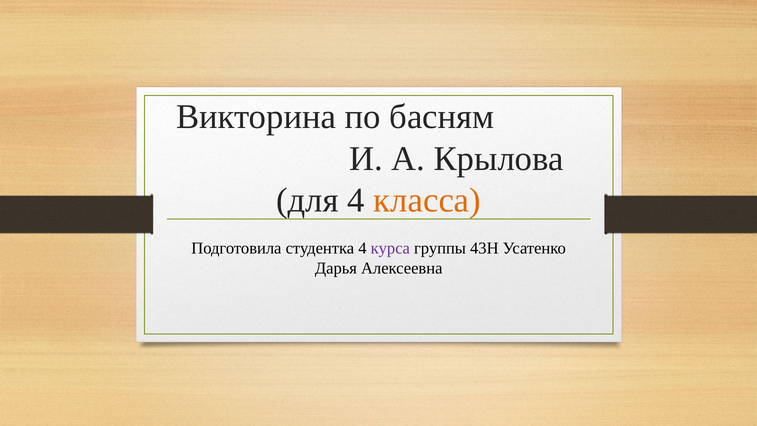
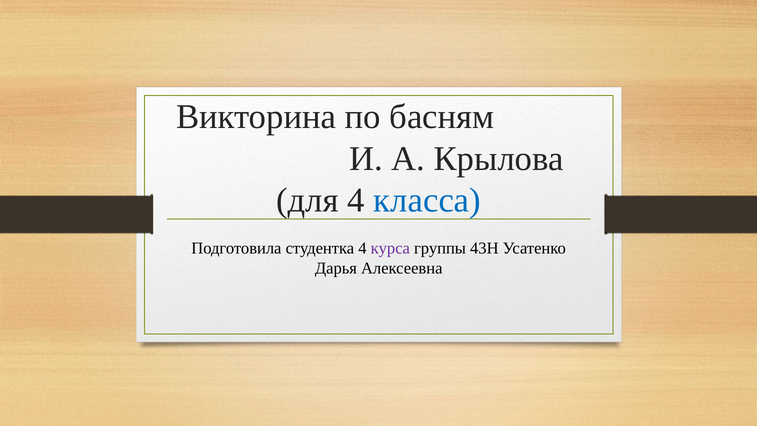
класса colour: orange -> blue (427, 200)
